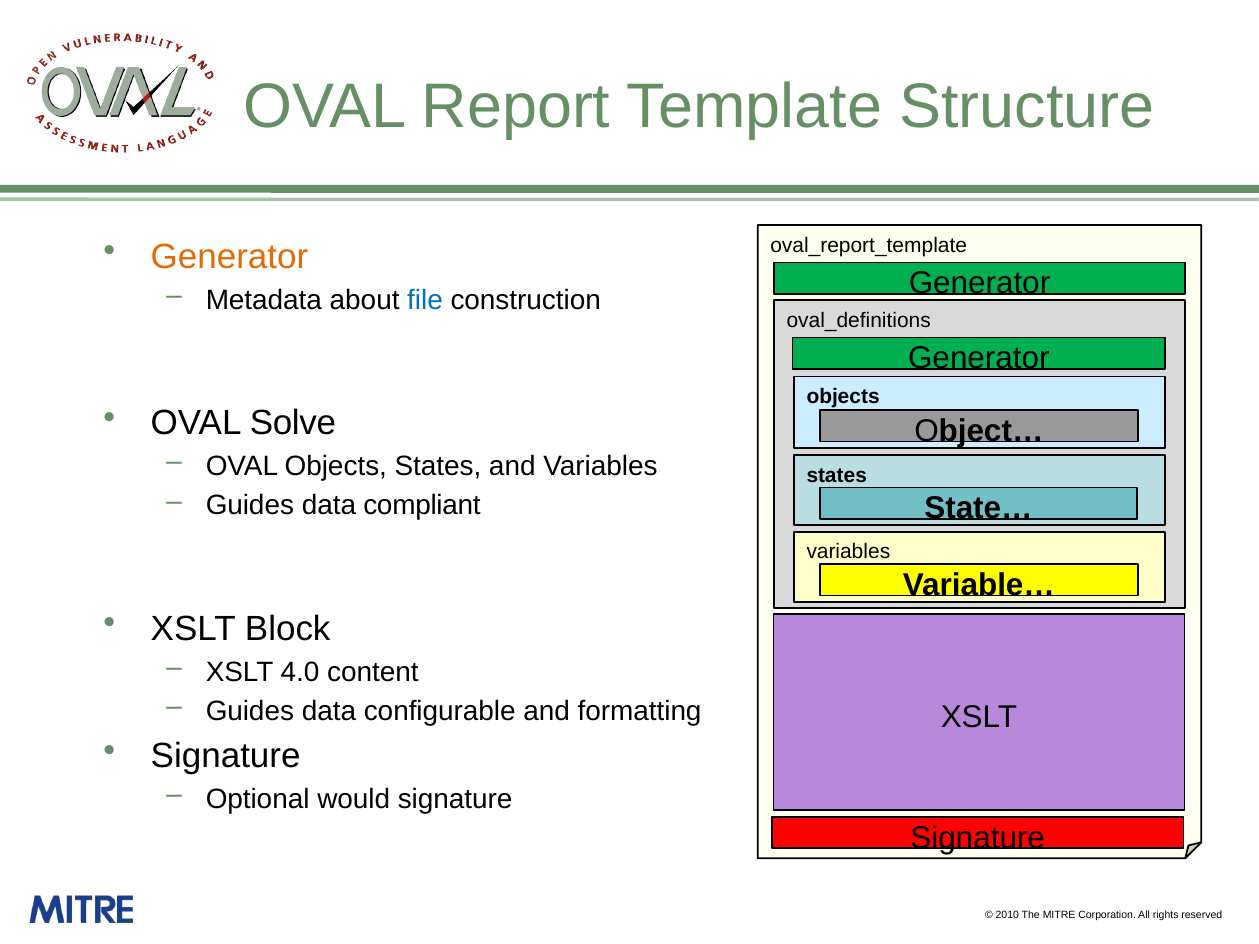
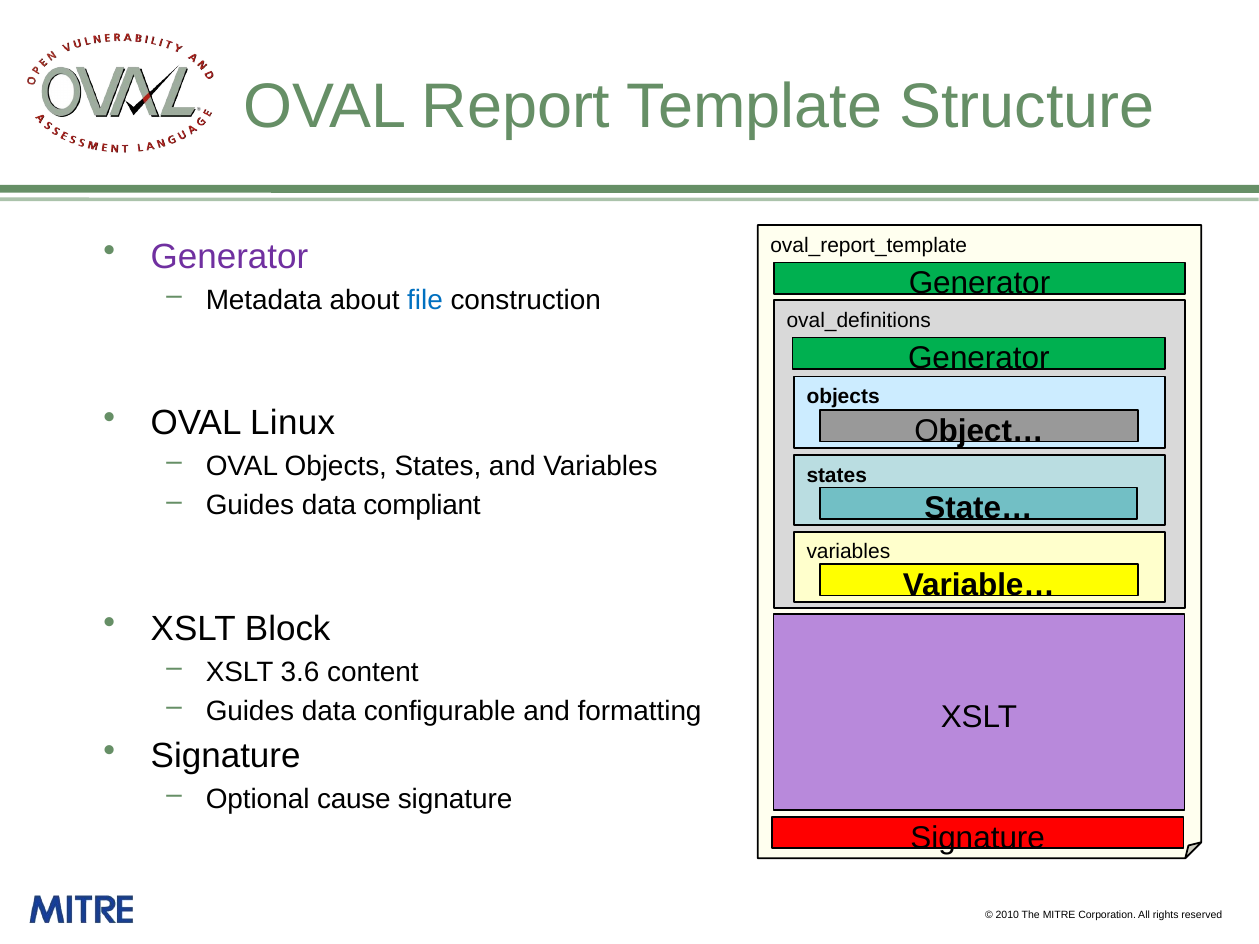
Generator colour: orange -> purple (229, 257)
Solve: Solve -> Linux (293, 424)
4.0: 4.0 -> 3.6 (300, 672)
would: would -> cause (354, 799)
